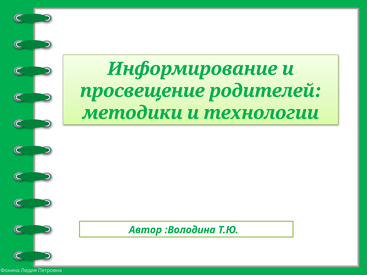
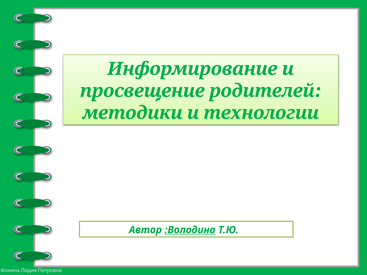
:Володина underline: none -> present (190, 230)
